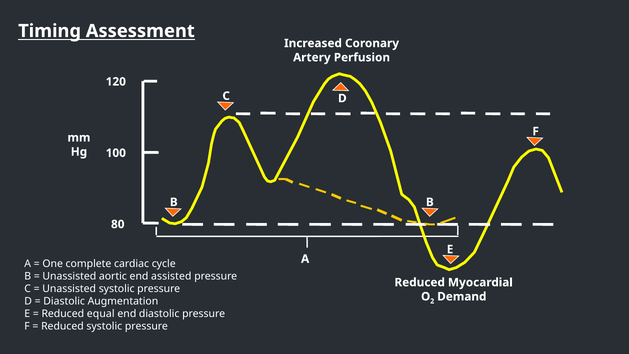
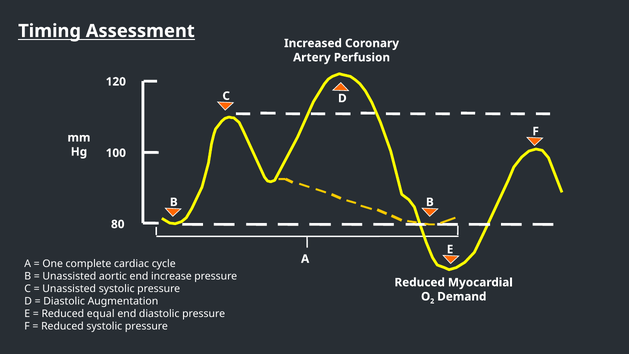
assisted: assisted -> increase (171, 276)
